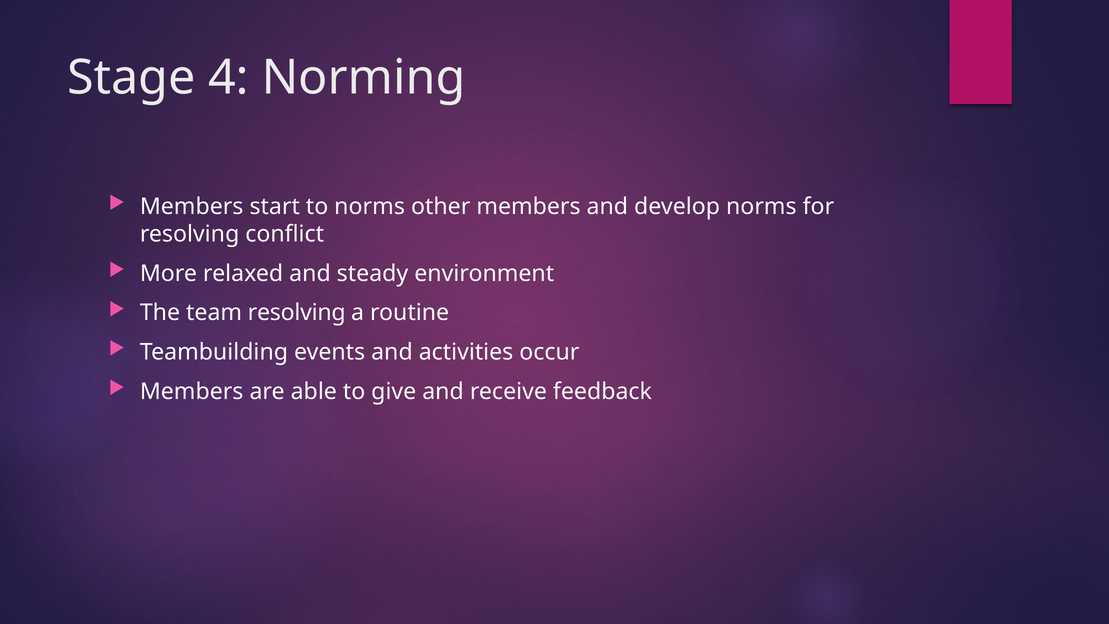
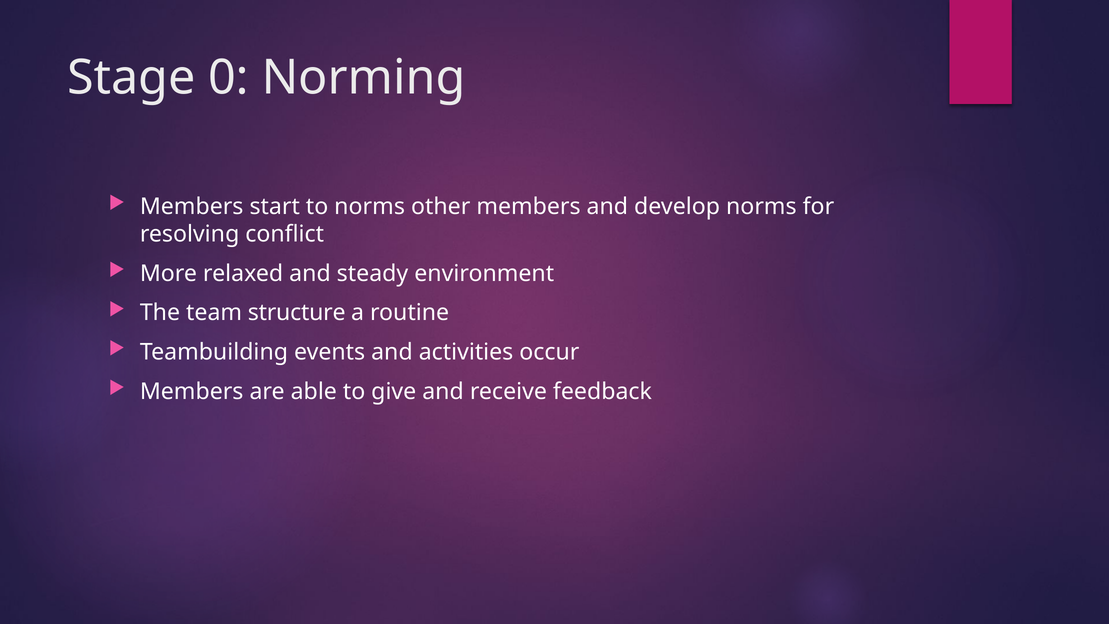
4: 4 -> 0 (229, 78)
team resolving: resolving -> structure (297, 313)
